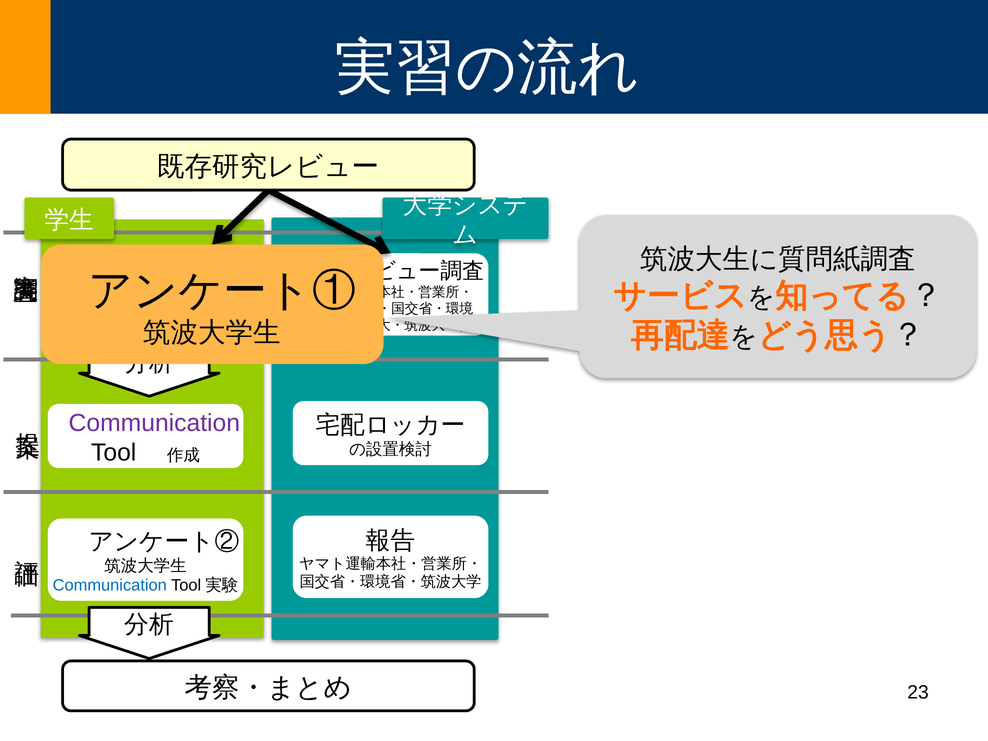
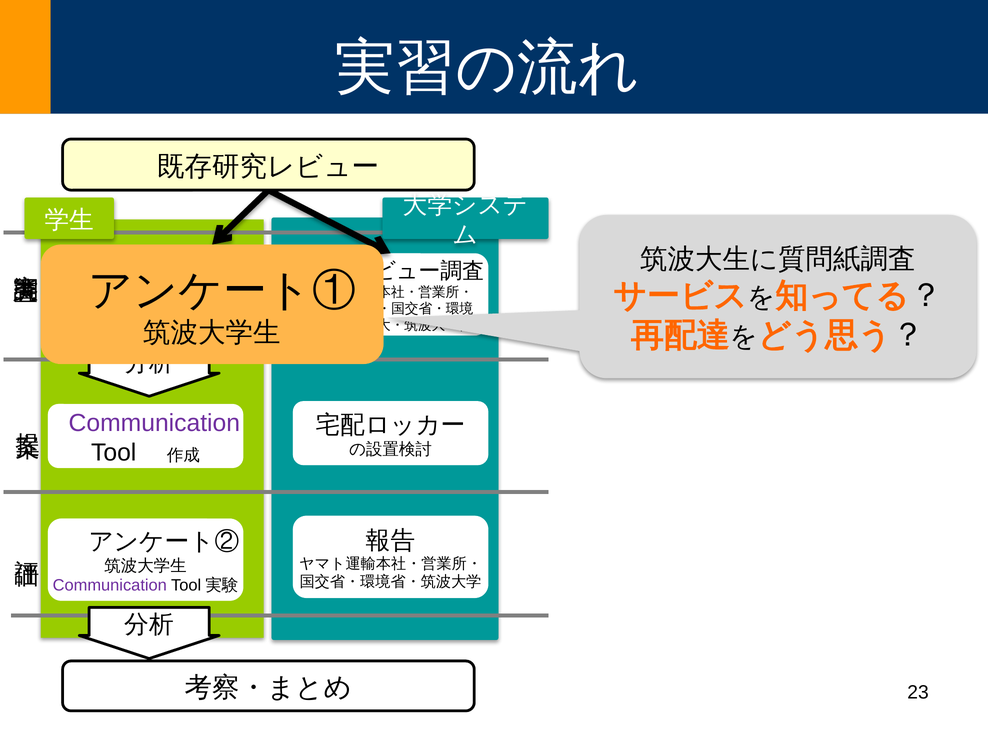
Communication colour: blue -> purple (110, 586)
